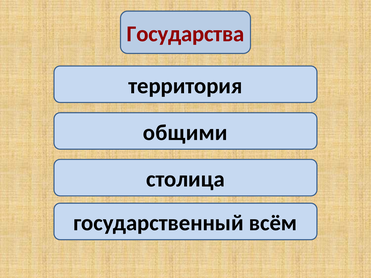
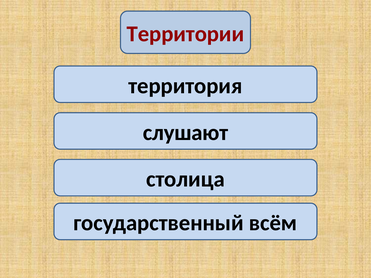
Государства: Государства -> Территории (185, 34)
общими: общими -> слушают (185, 133)
